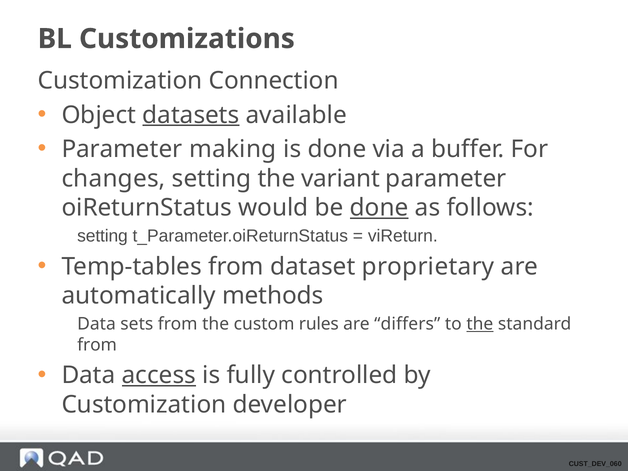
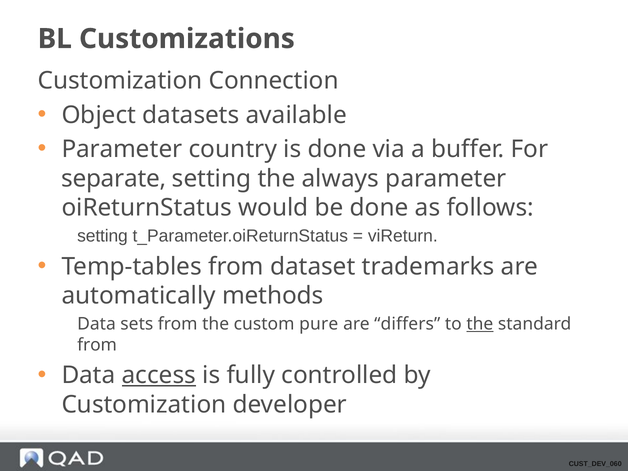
datasets underline: present -> none (191, 115)
making: making -> country (233, 149)
changes: changes -> separate (114, 179)
variant: variant -> always (340, 179)
done underline: present -> none (379, 208)
proprietary: proprietary -> trademarks (428, 266)
rules: rules -> pure (319, 324)
